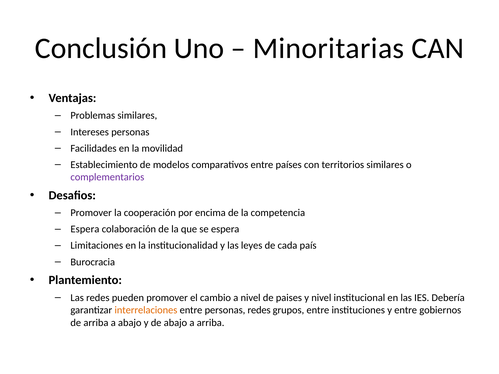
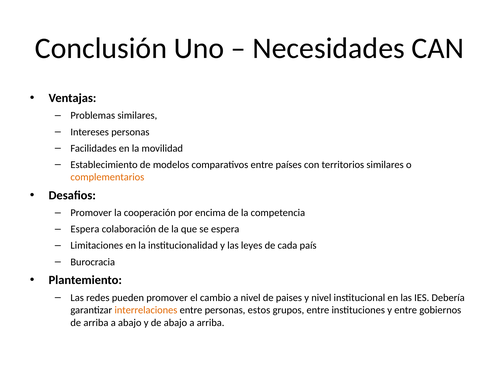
Minoritarias: Minoritarias -> Necesidades (329, 48)
complementarios colour: purple -> orange (107, 177)
personas redes: redes -> estos (259, 310)
